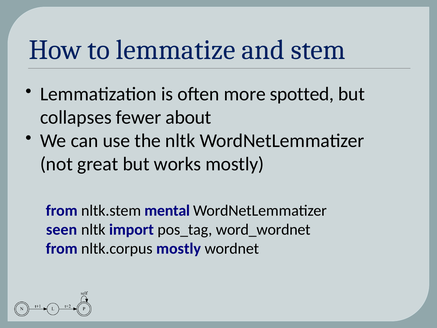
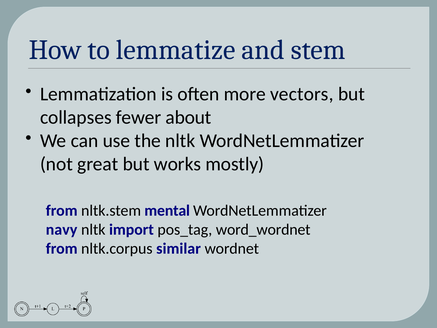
spotted: spotted -> vectors (302, 94)
seen: seen -> navy (62, 229)
nltk.corpus mostly: mostly -> similar (179, 248)
